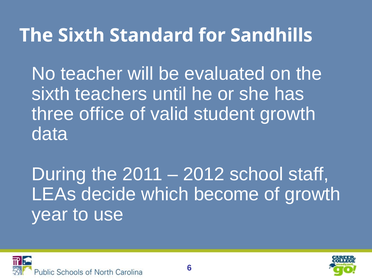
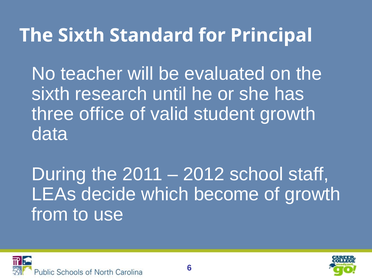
Sandhills: Sandhills -> Principal (271, 35)
teachers: teachers -> research (111, 94)
year: year -> from (50, 214)
